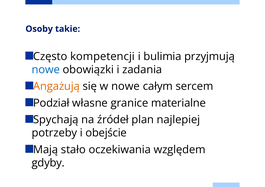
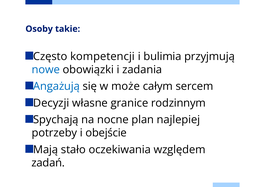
Angażują colour: orange -> blue (56, 86)
w nowe: nowe -> może (126, 86)
Podział: Podział -> Decyzji (51, 103)
materialne: materialne -> rodzinnym (178, 103)
źródeł: źródeł -> nocne (113, 120)
gdyby: gdyby -> zadań (48, 163)
